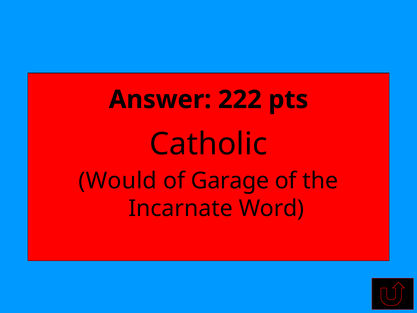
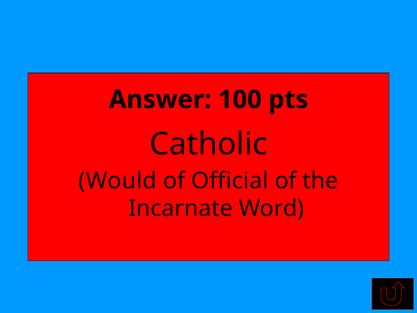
222: 222 -> 100 (240, 100)
Garage: Garage -> Official (230, 181)
